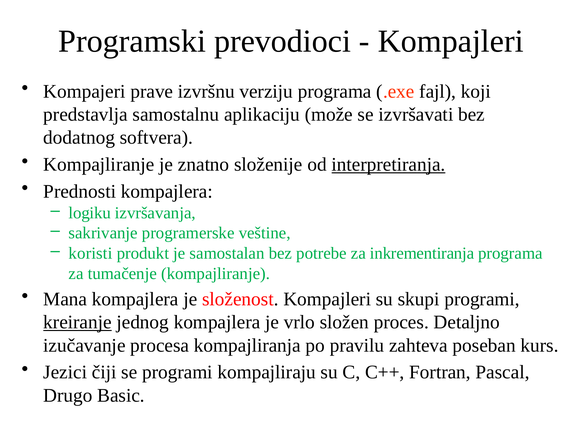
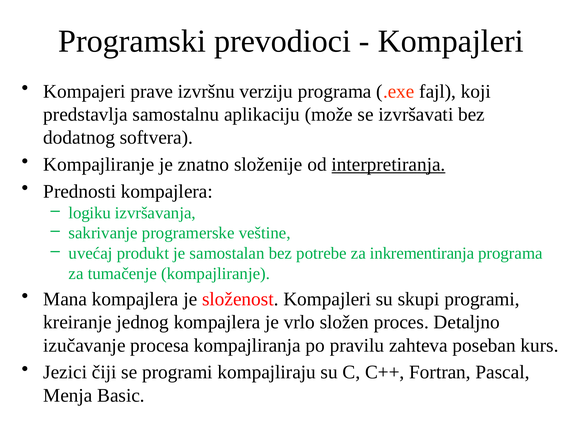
koristi: koristi -> uvećaj (91, 254)
kreiranje underline: present -> none (77, 323)
Drugo: Drugo -> Menja (68, 396)
